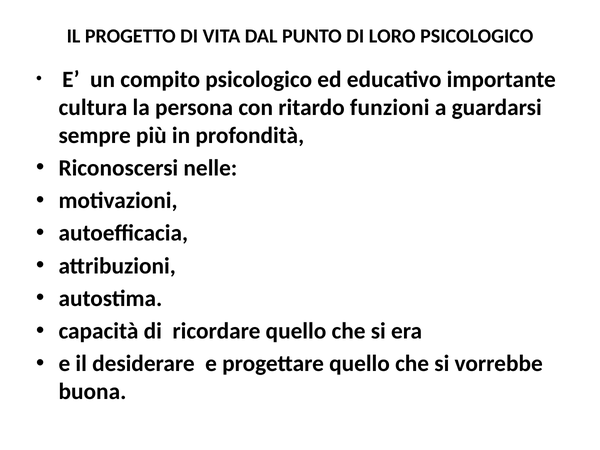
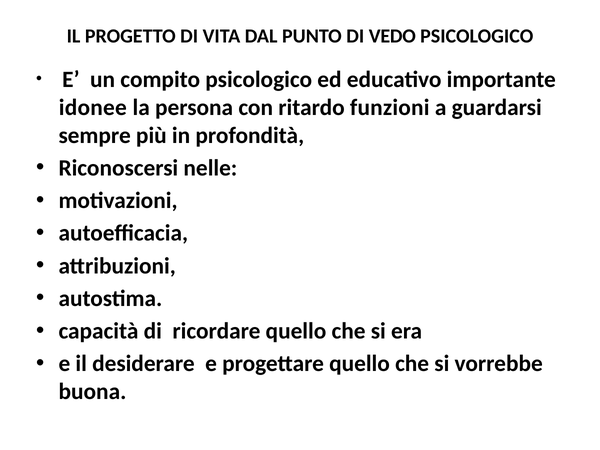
LORO: LORO -> VEDO (392, 36)
cultura: cultura -> idonee (93, 107)
